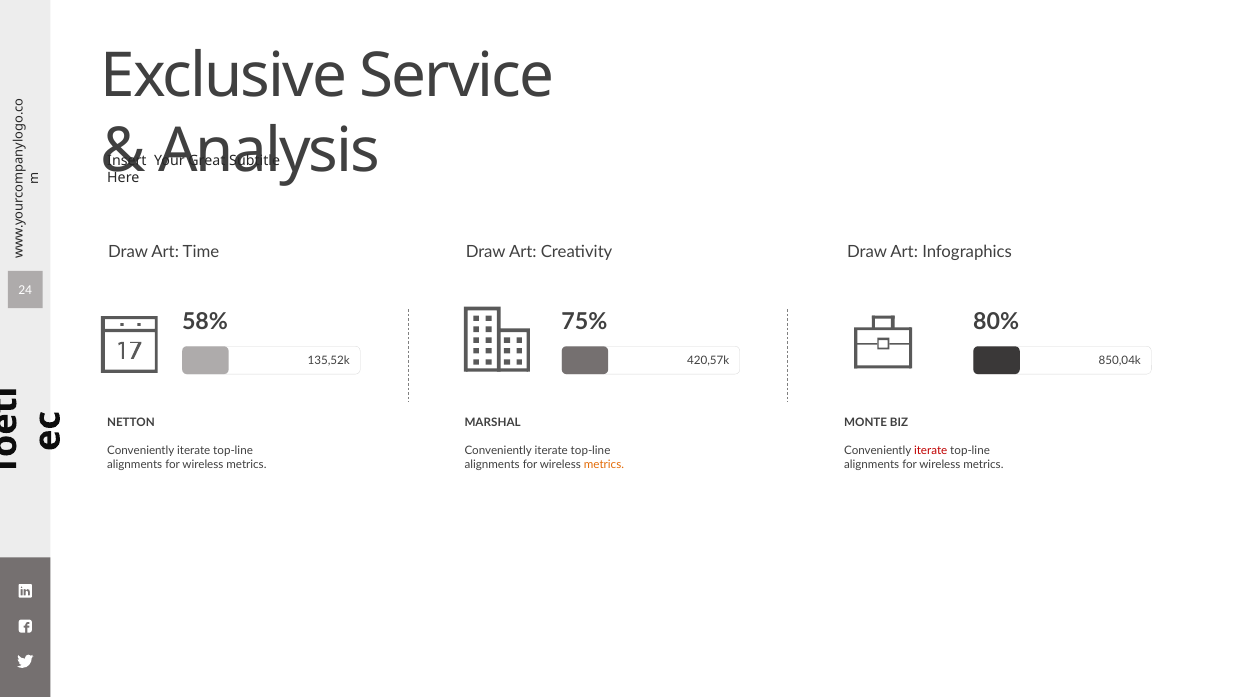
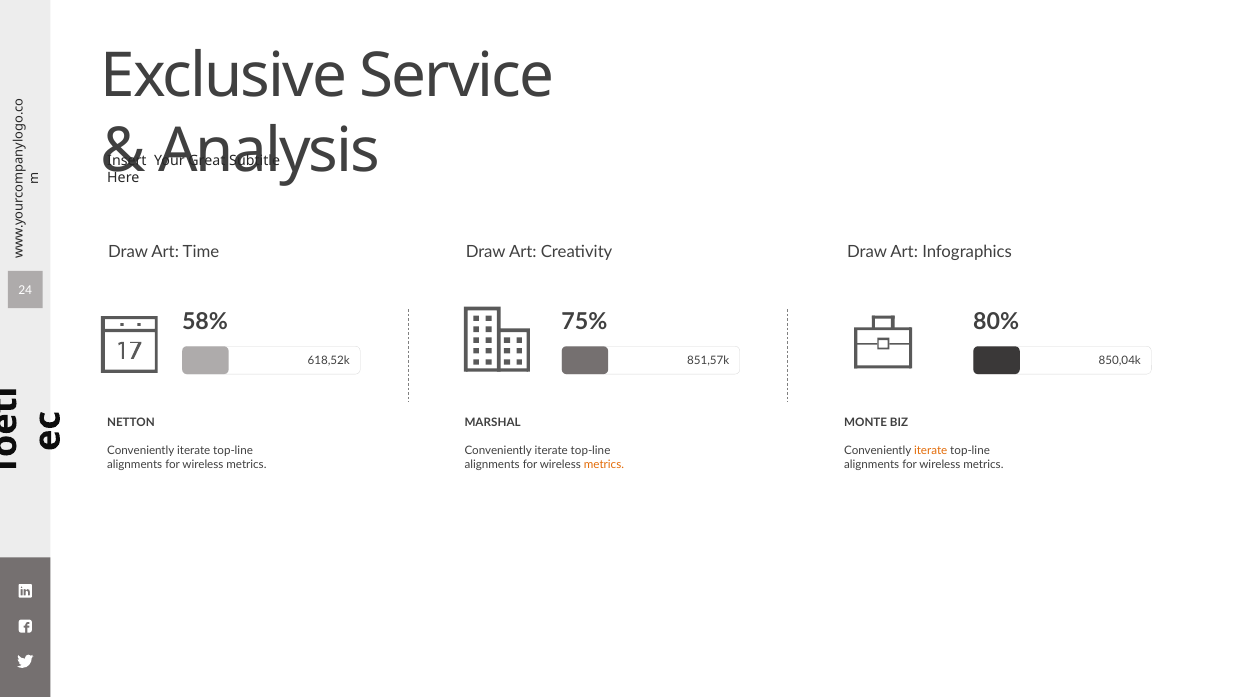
135,52k: 135,52k -> 618,52k (329, 361)
420,57k: 420,57k -> 851,57k (708, 361)
iterate colour: red -> orange (931, 450)
